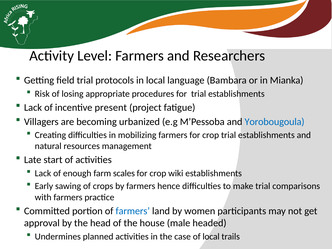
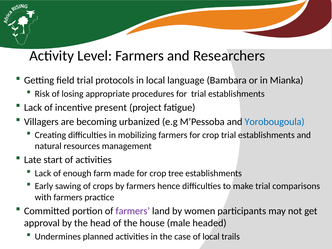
scales: scales -> made (124, 173)
wiki: wiki -> tree (176, 173)
farmers colour: blue -> purple (133, 211)
